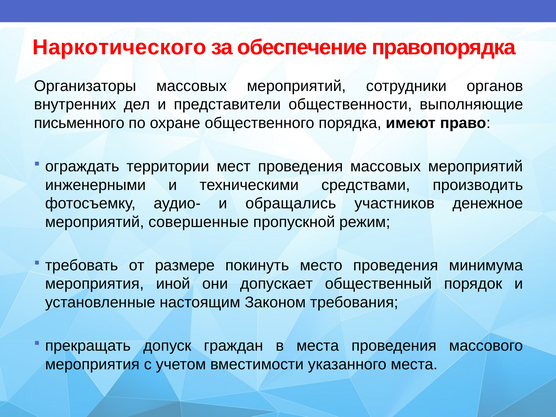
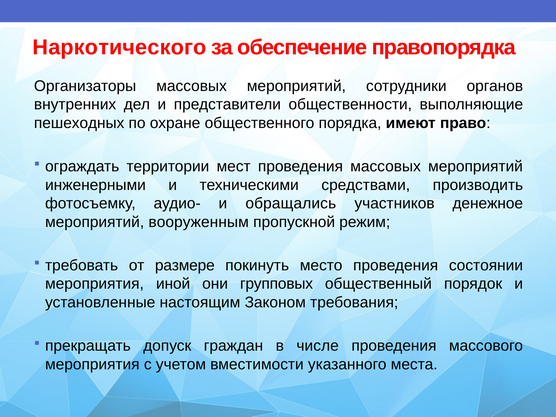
письменного: письменного -> пешеходных (79, 123)
совершенные: совершенные -> вооруженным (199, 222)
минимума: минимума -> состоянии (486, 265)
допускает: допускает -> групповых (277, 284)
в места: места -> числе (318, 346)
